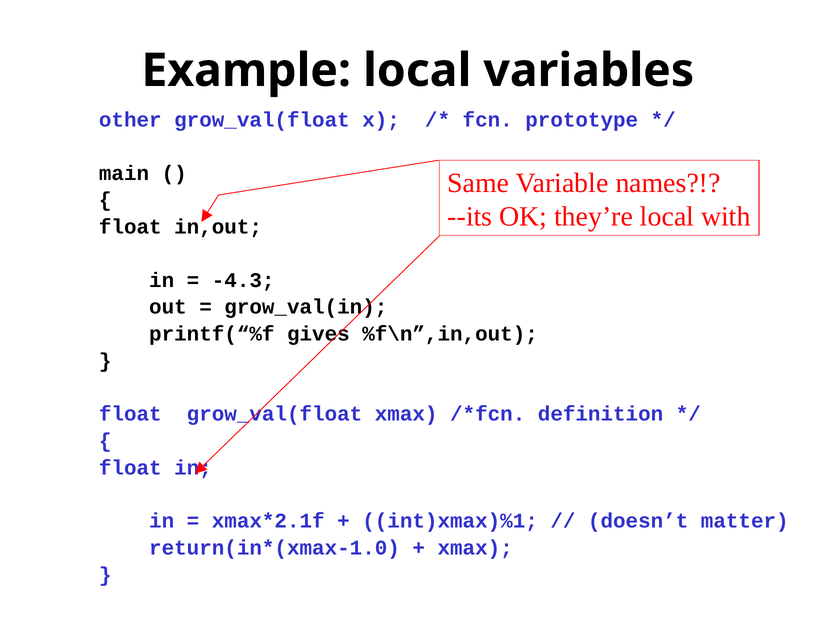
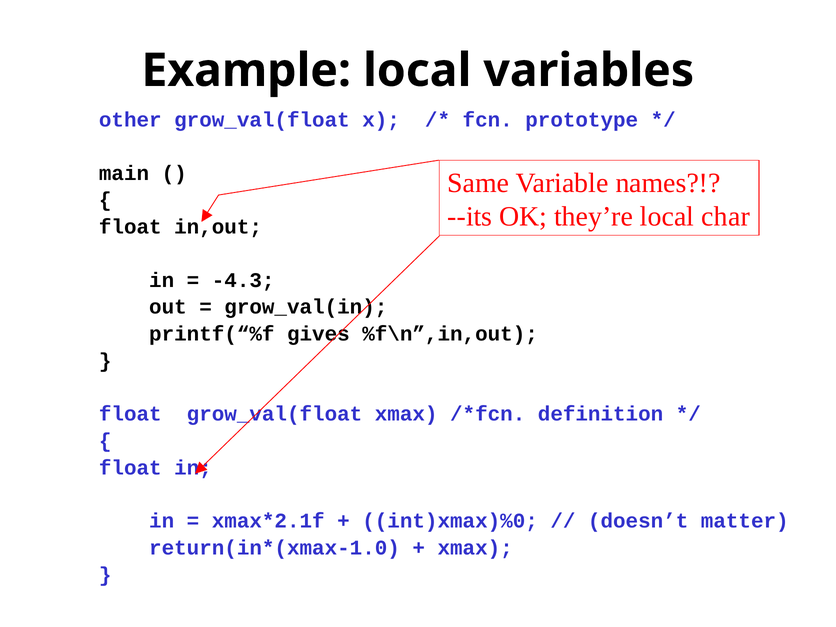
with: with -> char (726, 216)
int)xmax)%1: int)xmax)%1 -> int)xmax)%0 (450, 521)
